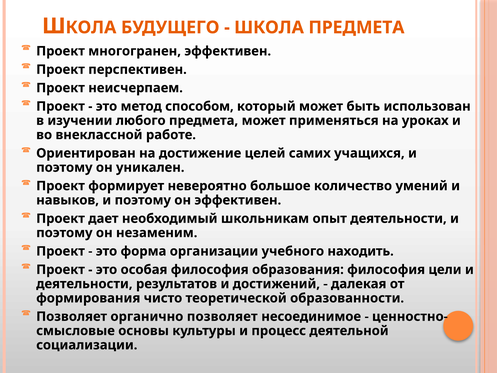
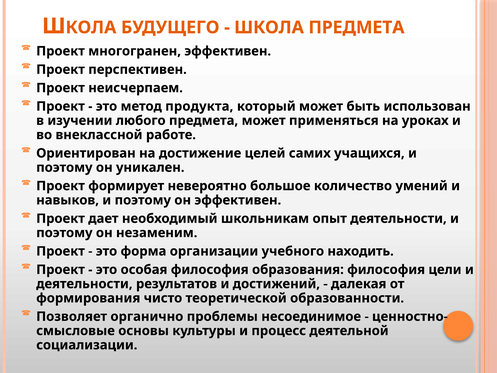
способом: способом -> продукта (199, 106)
органично позволяет: позволяет -> проблемы (222, 316)
